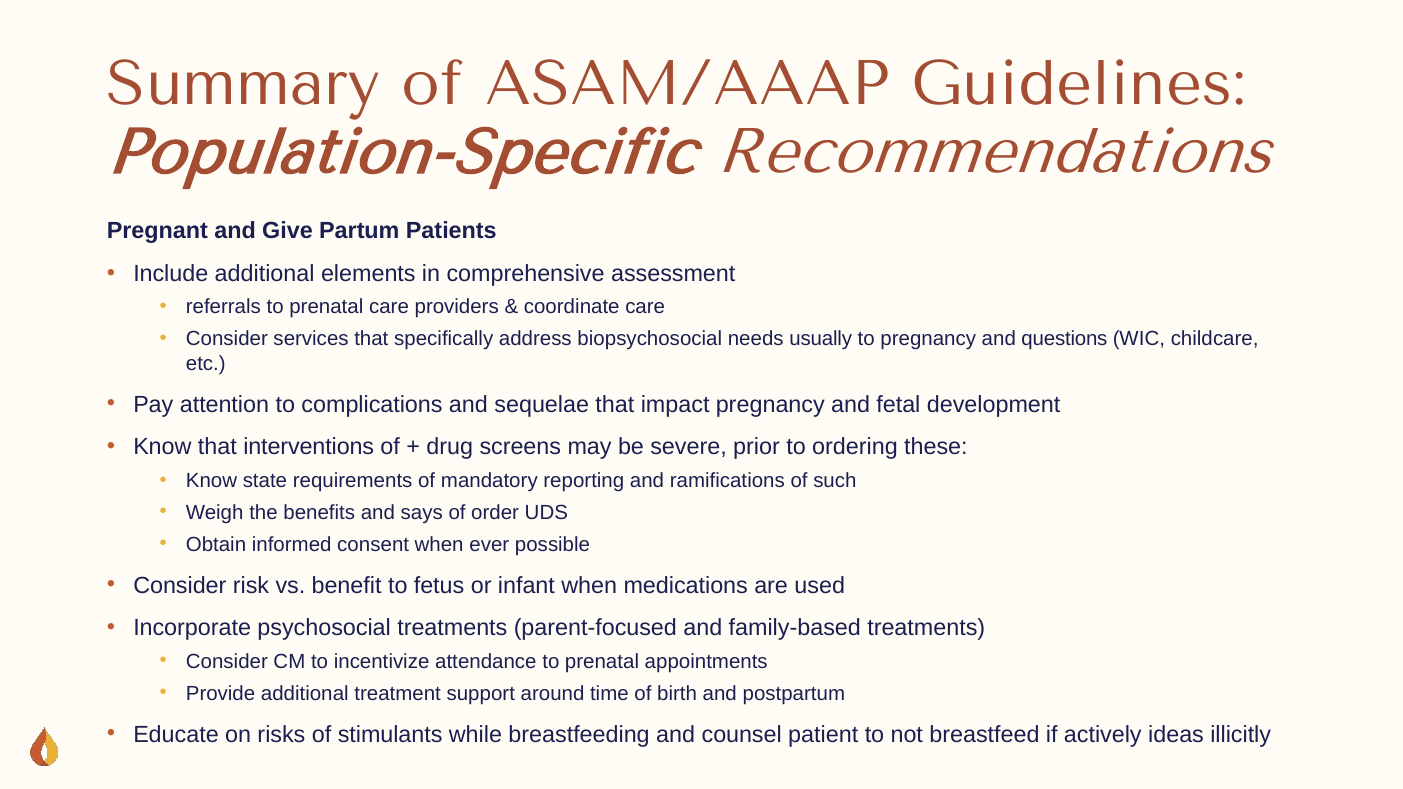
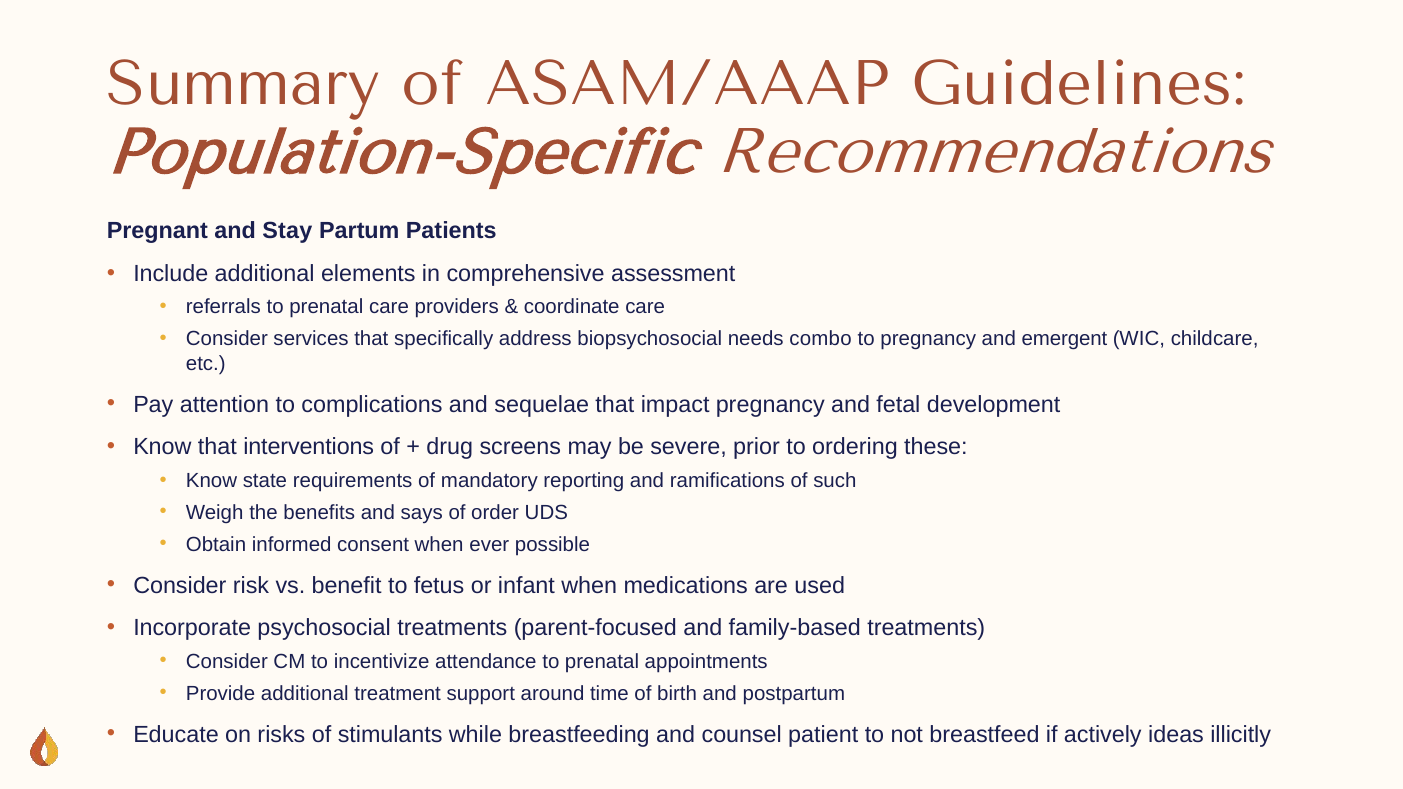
Give: Give -> Stay (287, 231)
usually: usually -> combo (821, 339)
questions: questions -> emergent (1064, 339)
